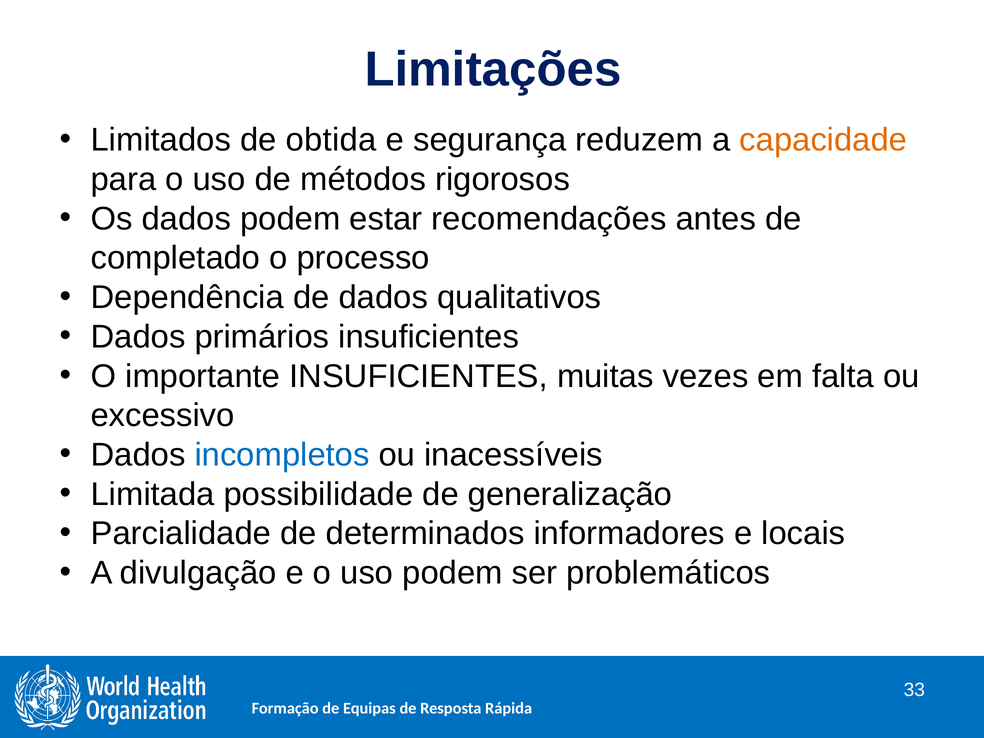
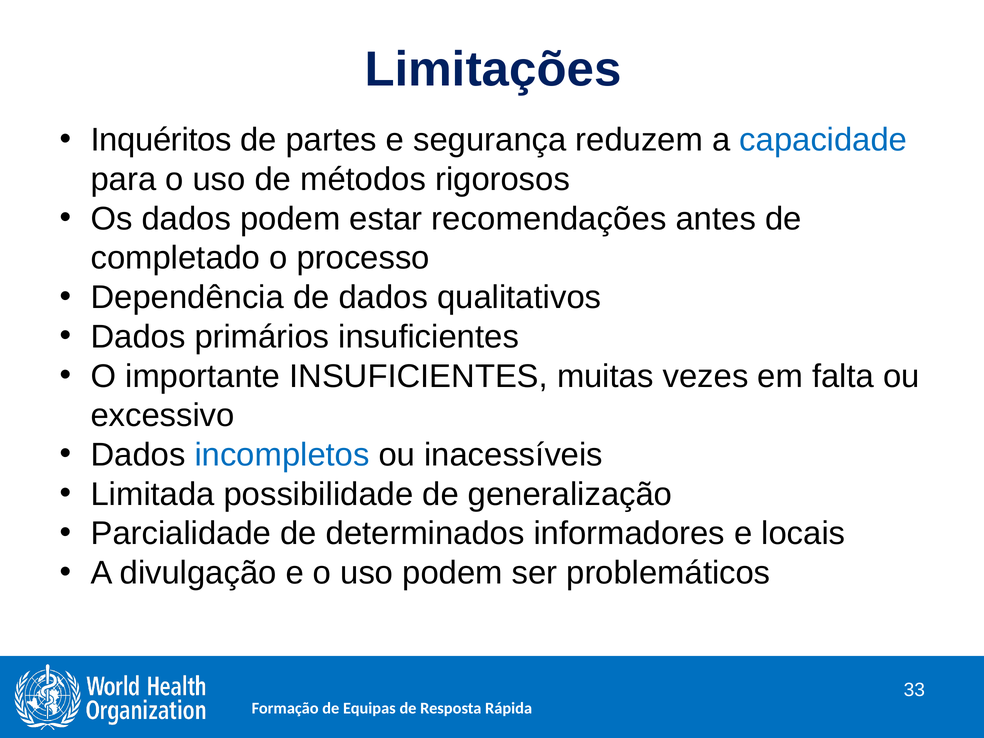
Limitados: Limitados -> Inquéritos (161, 140)
obtida: obtida -> partes (331, 140)
capacidade colour: orange -> blue (823, 140)
